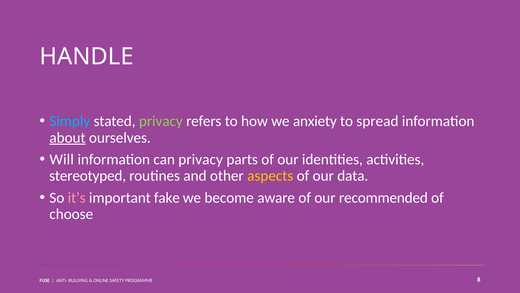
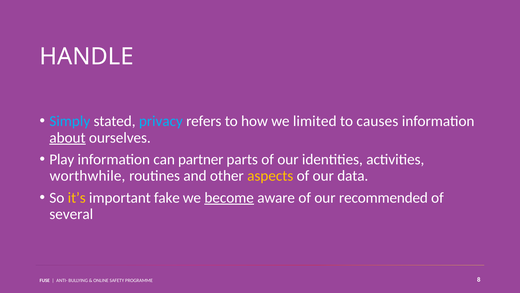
privacy colour: light green -> light blue (161, 121)
anxiety: anxiety -> limited (315, 121)
spread: spread -> causes (377, 121)
Will: Will -> Play (62, 159)
can privacy: privacy -> partner (201, 159)
stereotyped: stereotyped -> worthwhile (87, 176)
it’s colour: pink -> yellow (77, 197)
become underline: none -> present (229, 197)
choose: choose -> several (71, 214)
